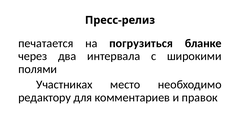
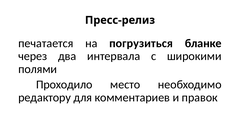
Участниках: Участниках -> Проходило (64, 85)
